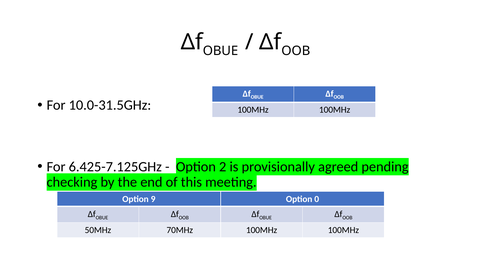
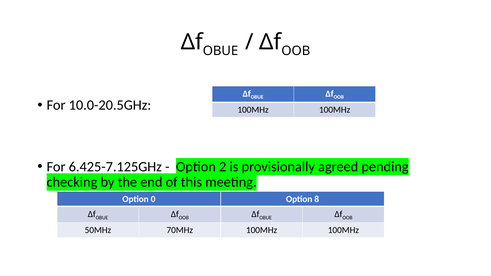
10.0-31.5GHz: 10.0-31.5GHz -> 10.0-20.5GHz (110, 105)
9: 9 -> 0 (153, 199)
0: 0 -> 8 (317, 199)
